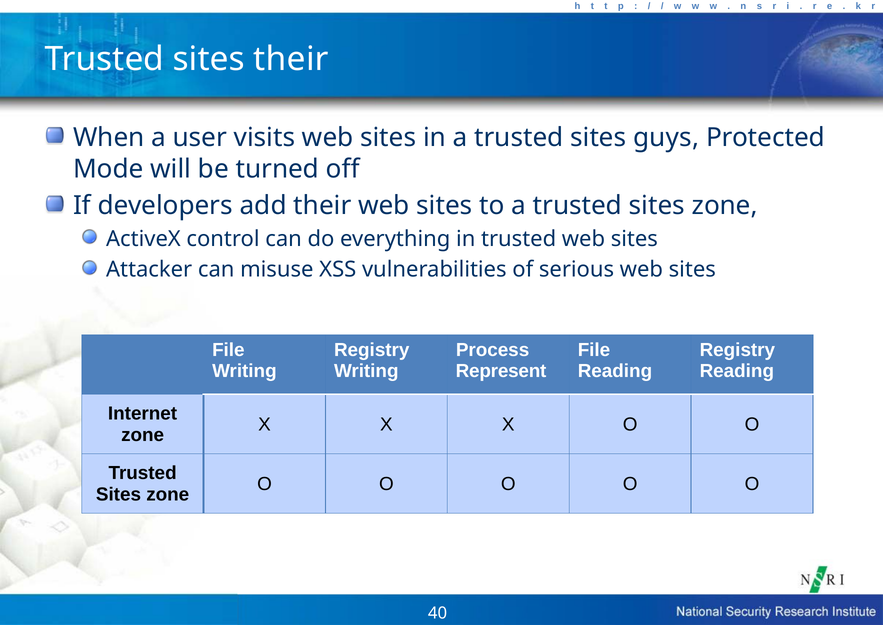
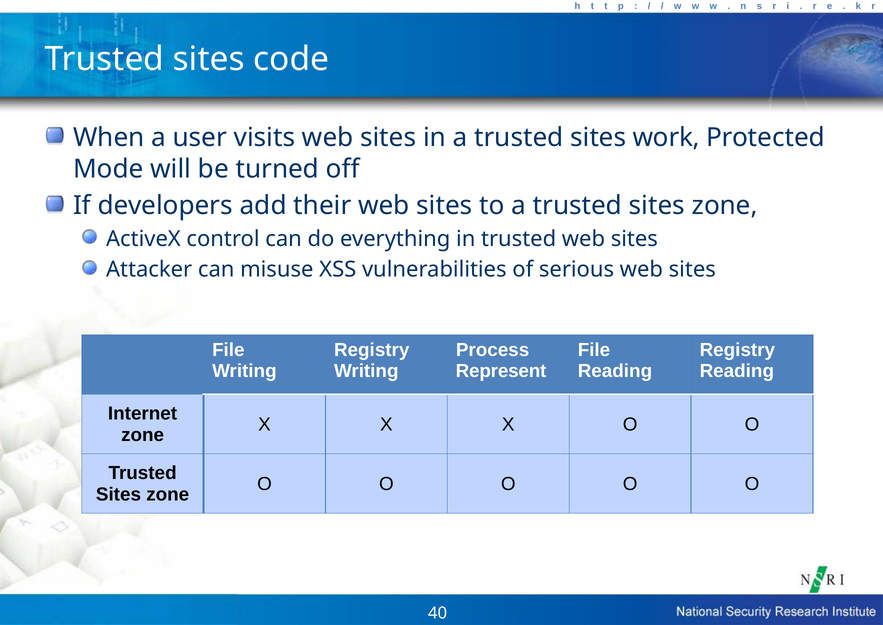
sites their: their -> code (291, 59)
guys: guys -> work (666, 137)
